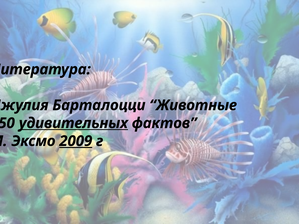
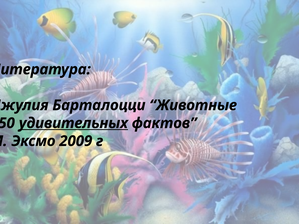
2009 underline: present -> none (76, 141)
